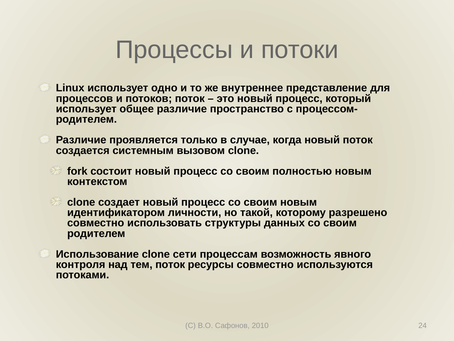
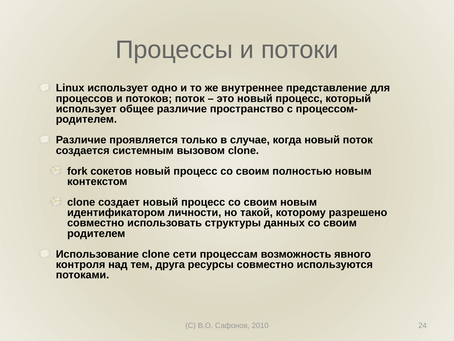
состоит: состоит -> сокетов (111, 171)
тем поток: поток -> друга (170, 264)
